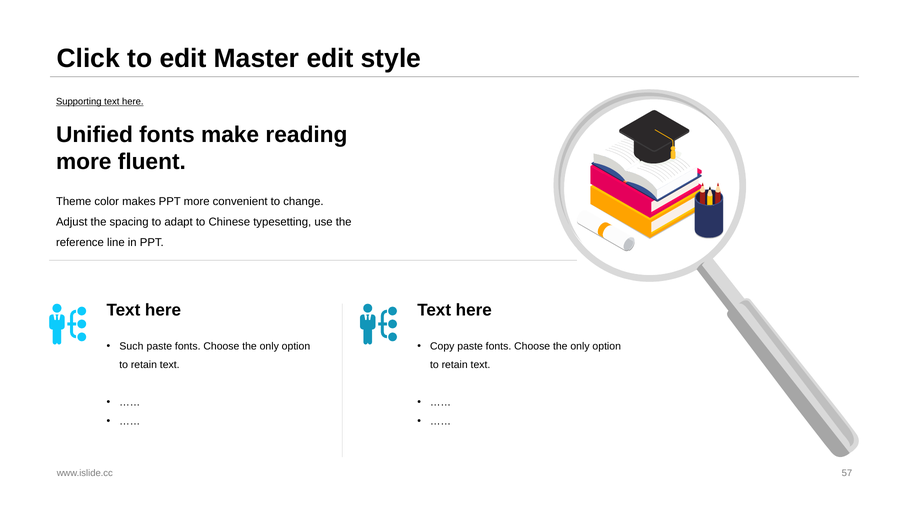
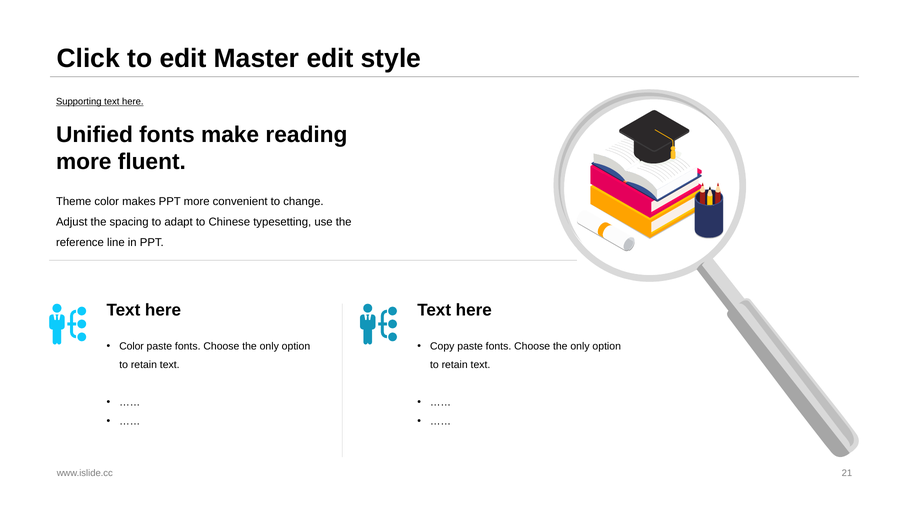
Such: Such -> Color (132, 346)
57: 57 -> 21 (847, 474)
